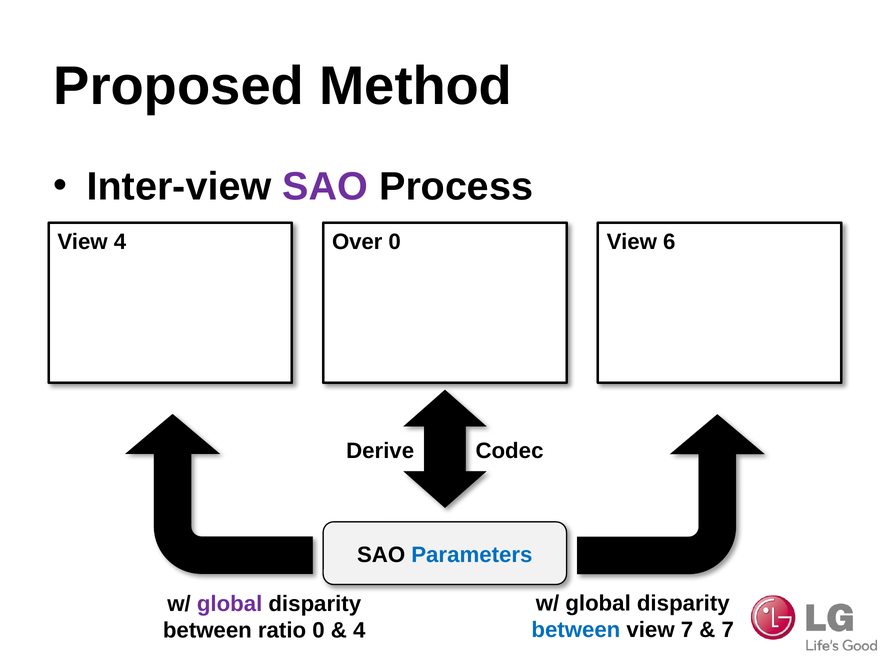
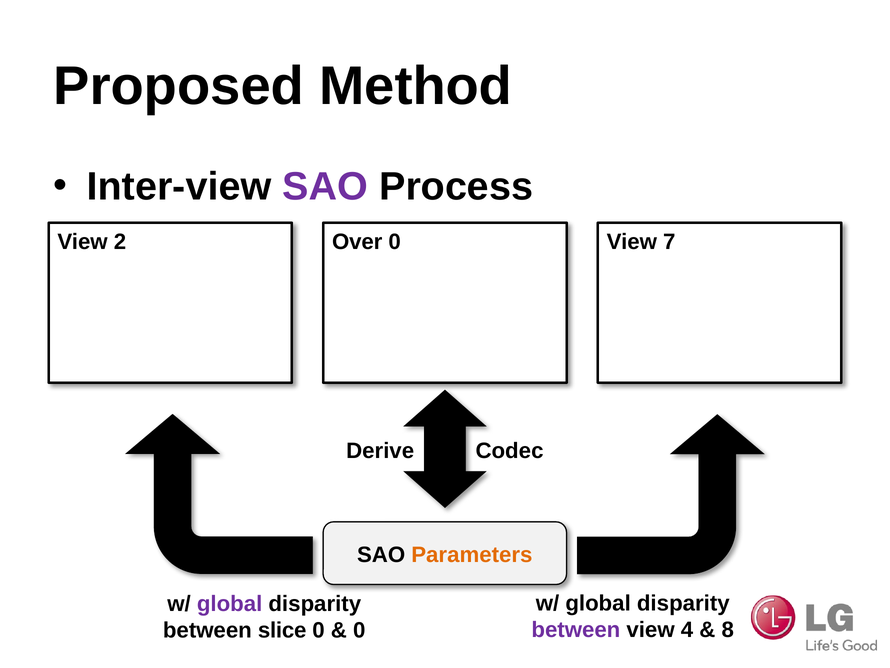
View 4: 4 -> 2 (120, 242)
6: 6 -> 7 (669, 242)
Parameters colour: blue -> orange (472, 554)
between colour: blue -> purple (576, 630)
view 7: 7 -> 4 (687, 630)
7: 7 -> 8 (728, 630)
ratio: ratio -> slice (282, 630)
4: 4 -> 0 (359, 630)
